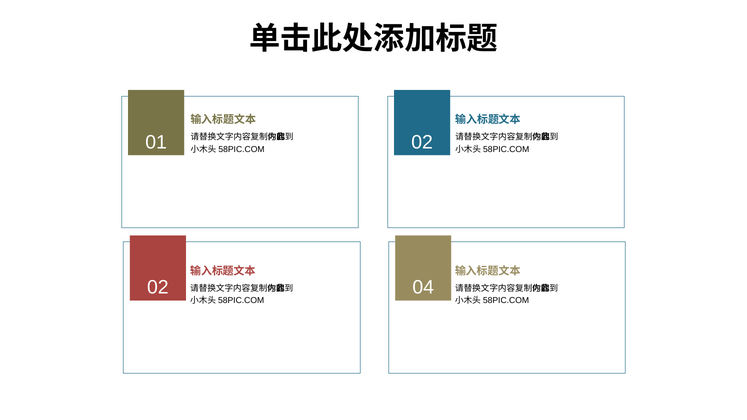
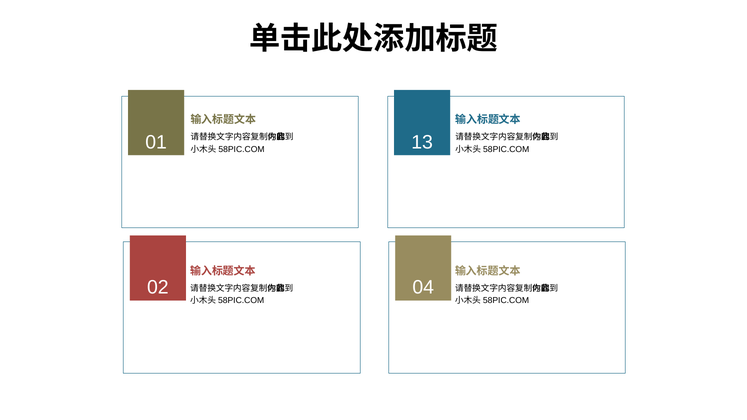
02: 02 -> 13 (422, 142)
